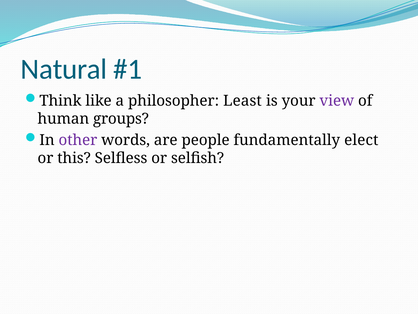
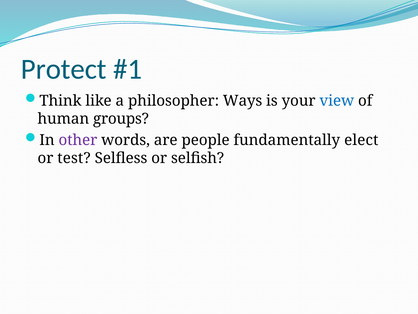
Natural: Natural -> Protect (64, 69)
Least: Least -> Ways (243, 101)
view colour: purple -> blue (337, 101)
this: this -> test (74, 158)
